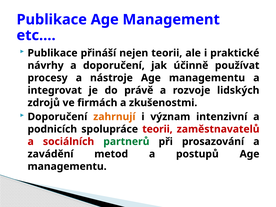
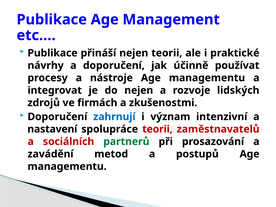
do právě: právě -> nejen (139, 90)
zahrnují colour: orange -> blue (114, 117)
podnicích: podnicích -> nastavení (52, 129)
